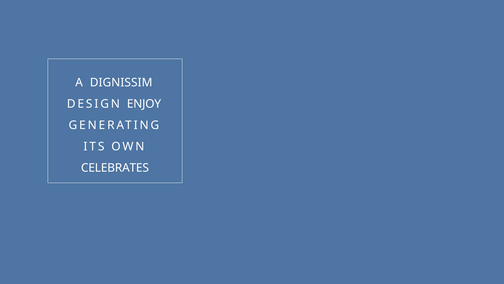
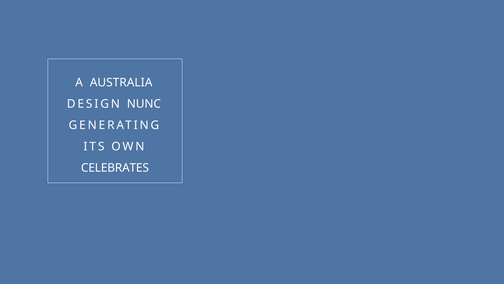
DIGNISSIM: DIGNISSIM -> AUSTRALIA (121, 82)
ENJOY: ENJOY -> NUNC (144, 104)
